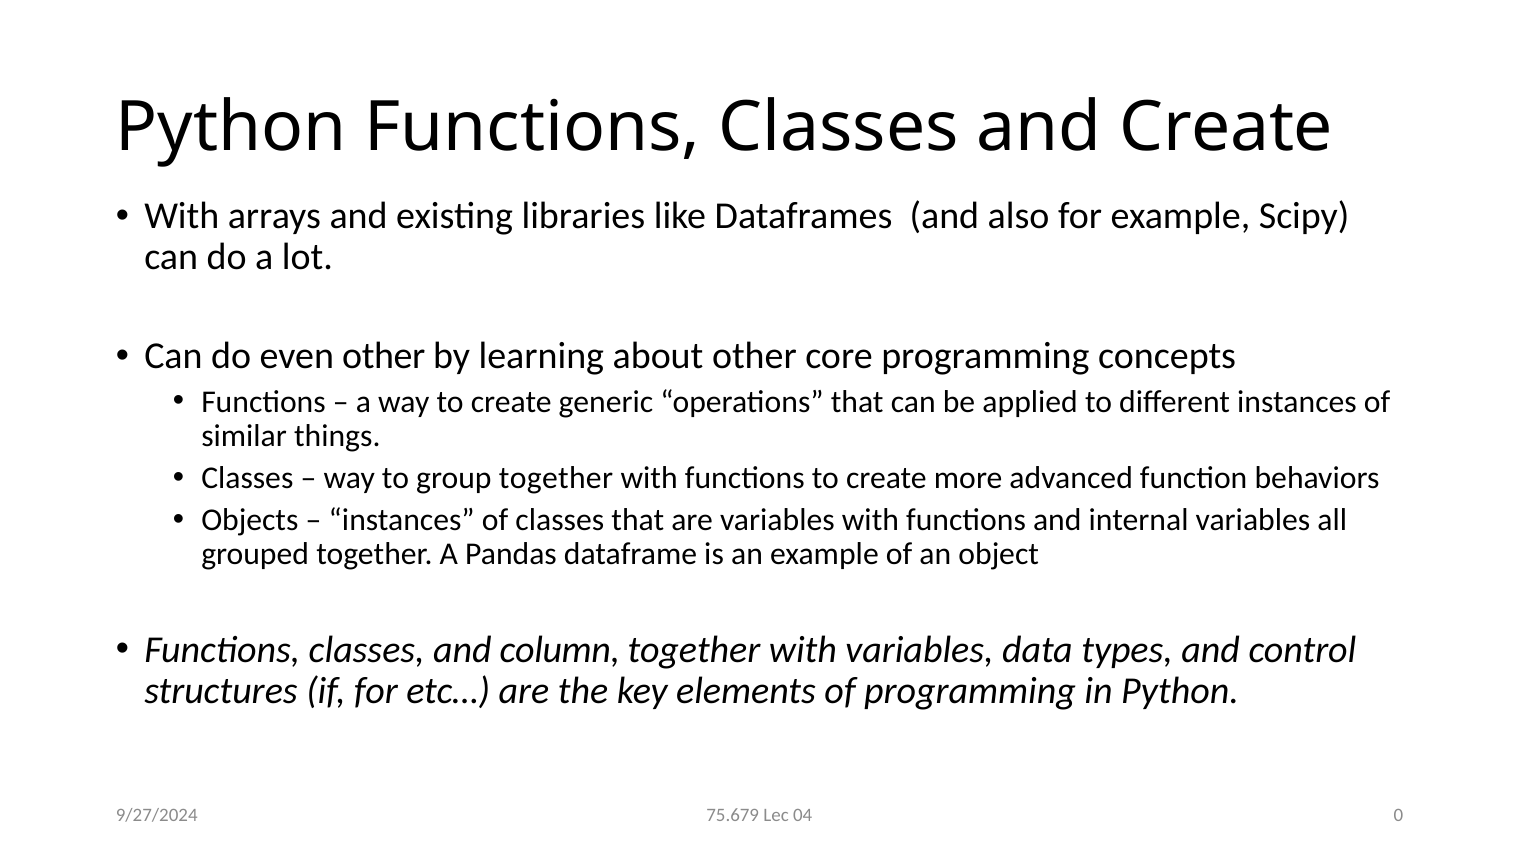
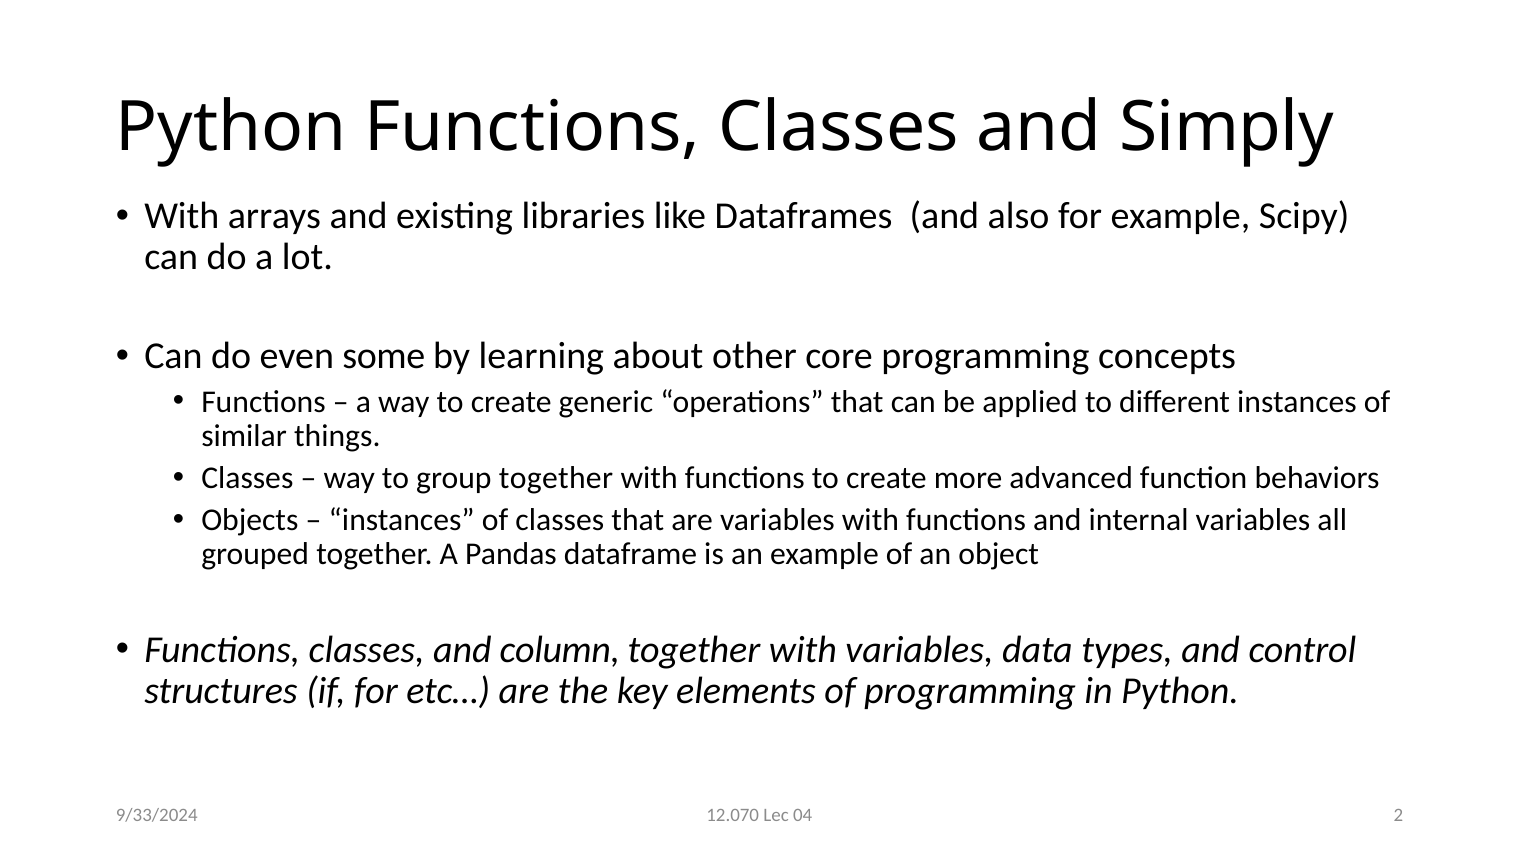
and Create: Create -> Simply (1226, 128)
even other: other -> some (384, 356)
75.679: 75.679 -> 12.070 (733, 816)
0: 0 -> 2 (1398, 816)
9/27/2024: 9/27/2024 -> 9/33/2024 (157, 816)
